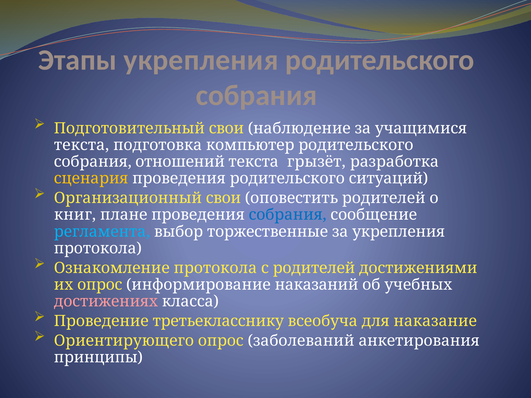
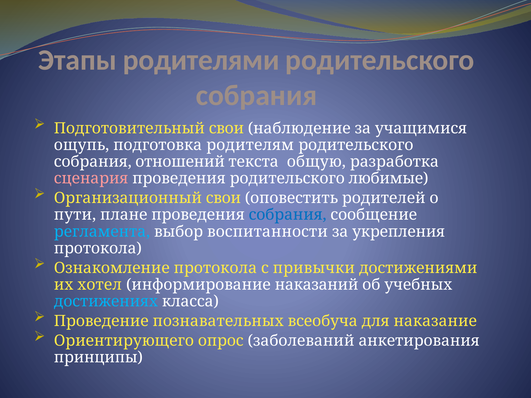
Этапы укрепления: укрепления -> родителями (201, 60)
текста: текста -> ощупь (82, 145)
компьютер: компьютер -> родителям (250, 145)
грызёт: грызёт -> общую (316, 162)
сценария colour: yellow -> pink (91, 179)
ситуаций: ситуаций -> любимые (388, 179)
книг: книг -> пути (75, 215)
торжественные: торжественные -> воспитанности (267, 232)
с родителей: родителей -> привычки (314, 268)
их опрос: опрос -> хотел (100, 285)
достижениях colour: pink -> light blue (106, 302)
третьекласснику: третьекласснику -> познавательных (218, 321)
